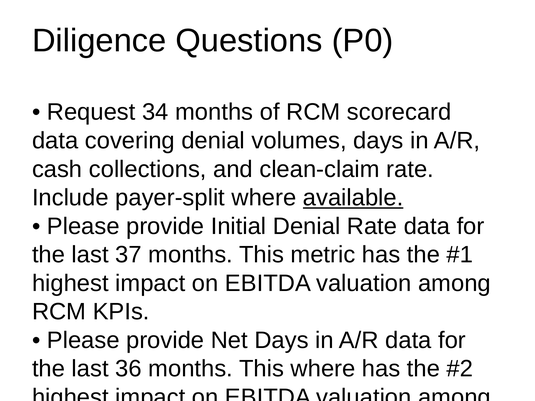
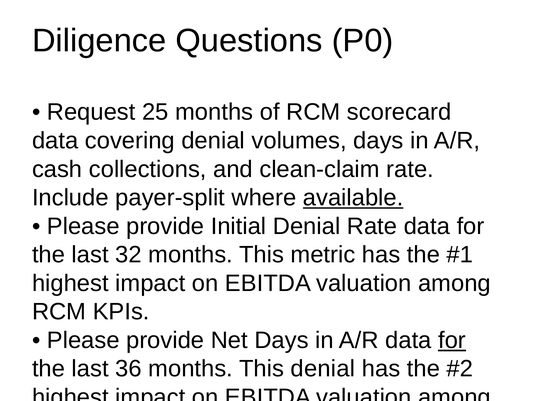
34: 34 -> 25 (155, 112)
37: 37 -> 32 (128, 255)
for underline: none -> present (452, 341)
This where: where -> denial (323, 369)
